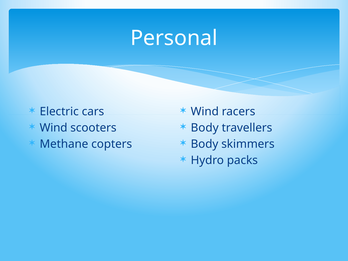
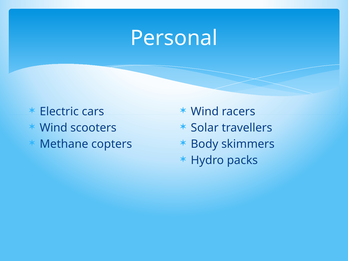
Body: Body -> Solar (205, 128)
